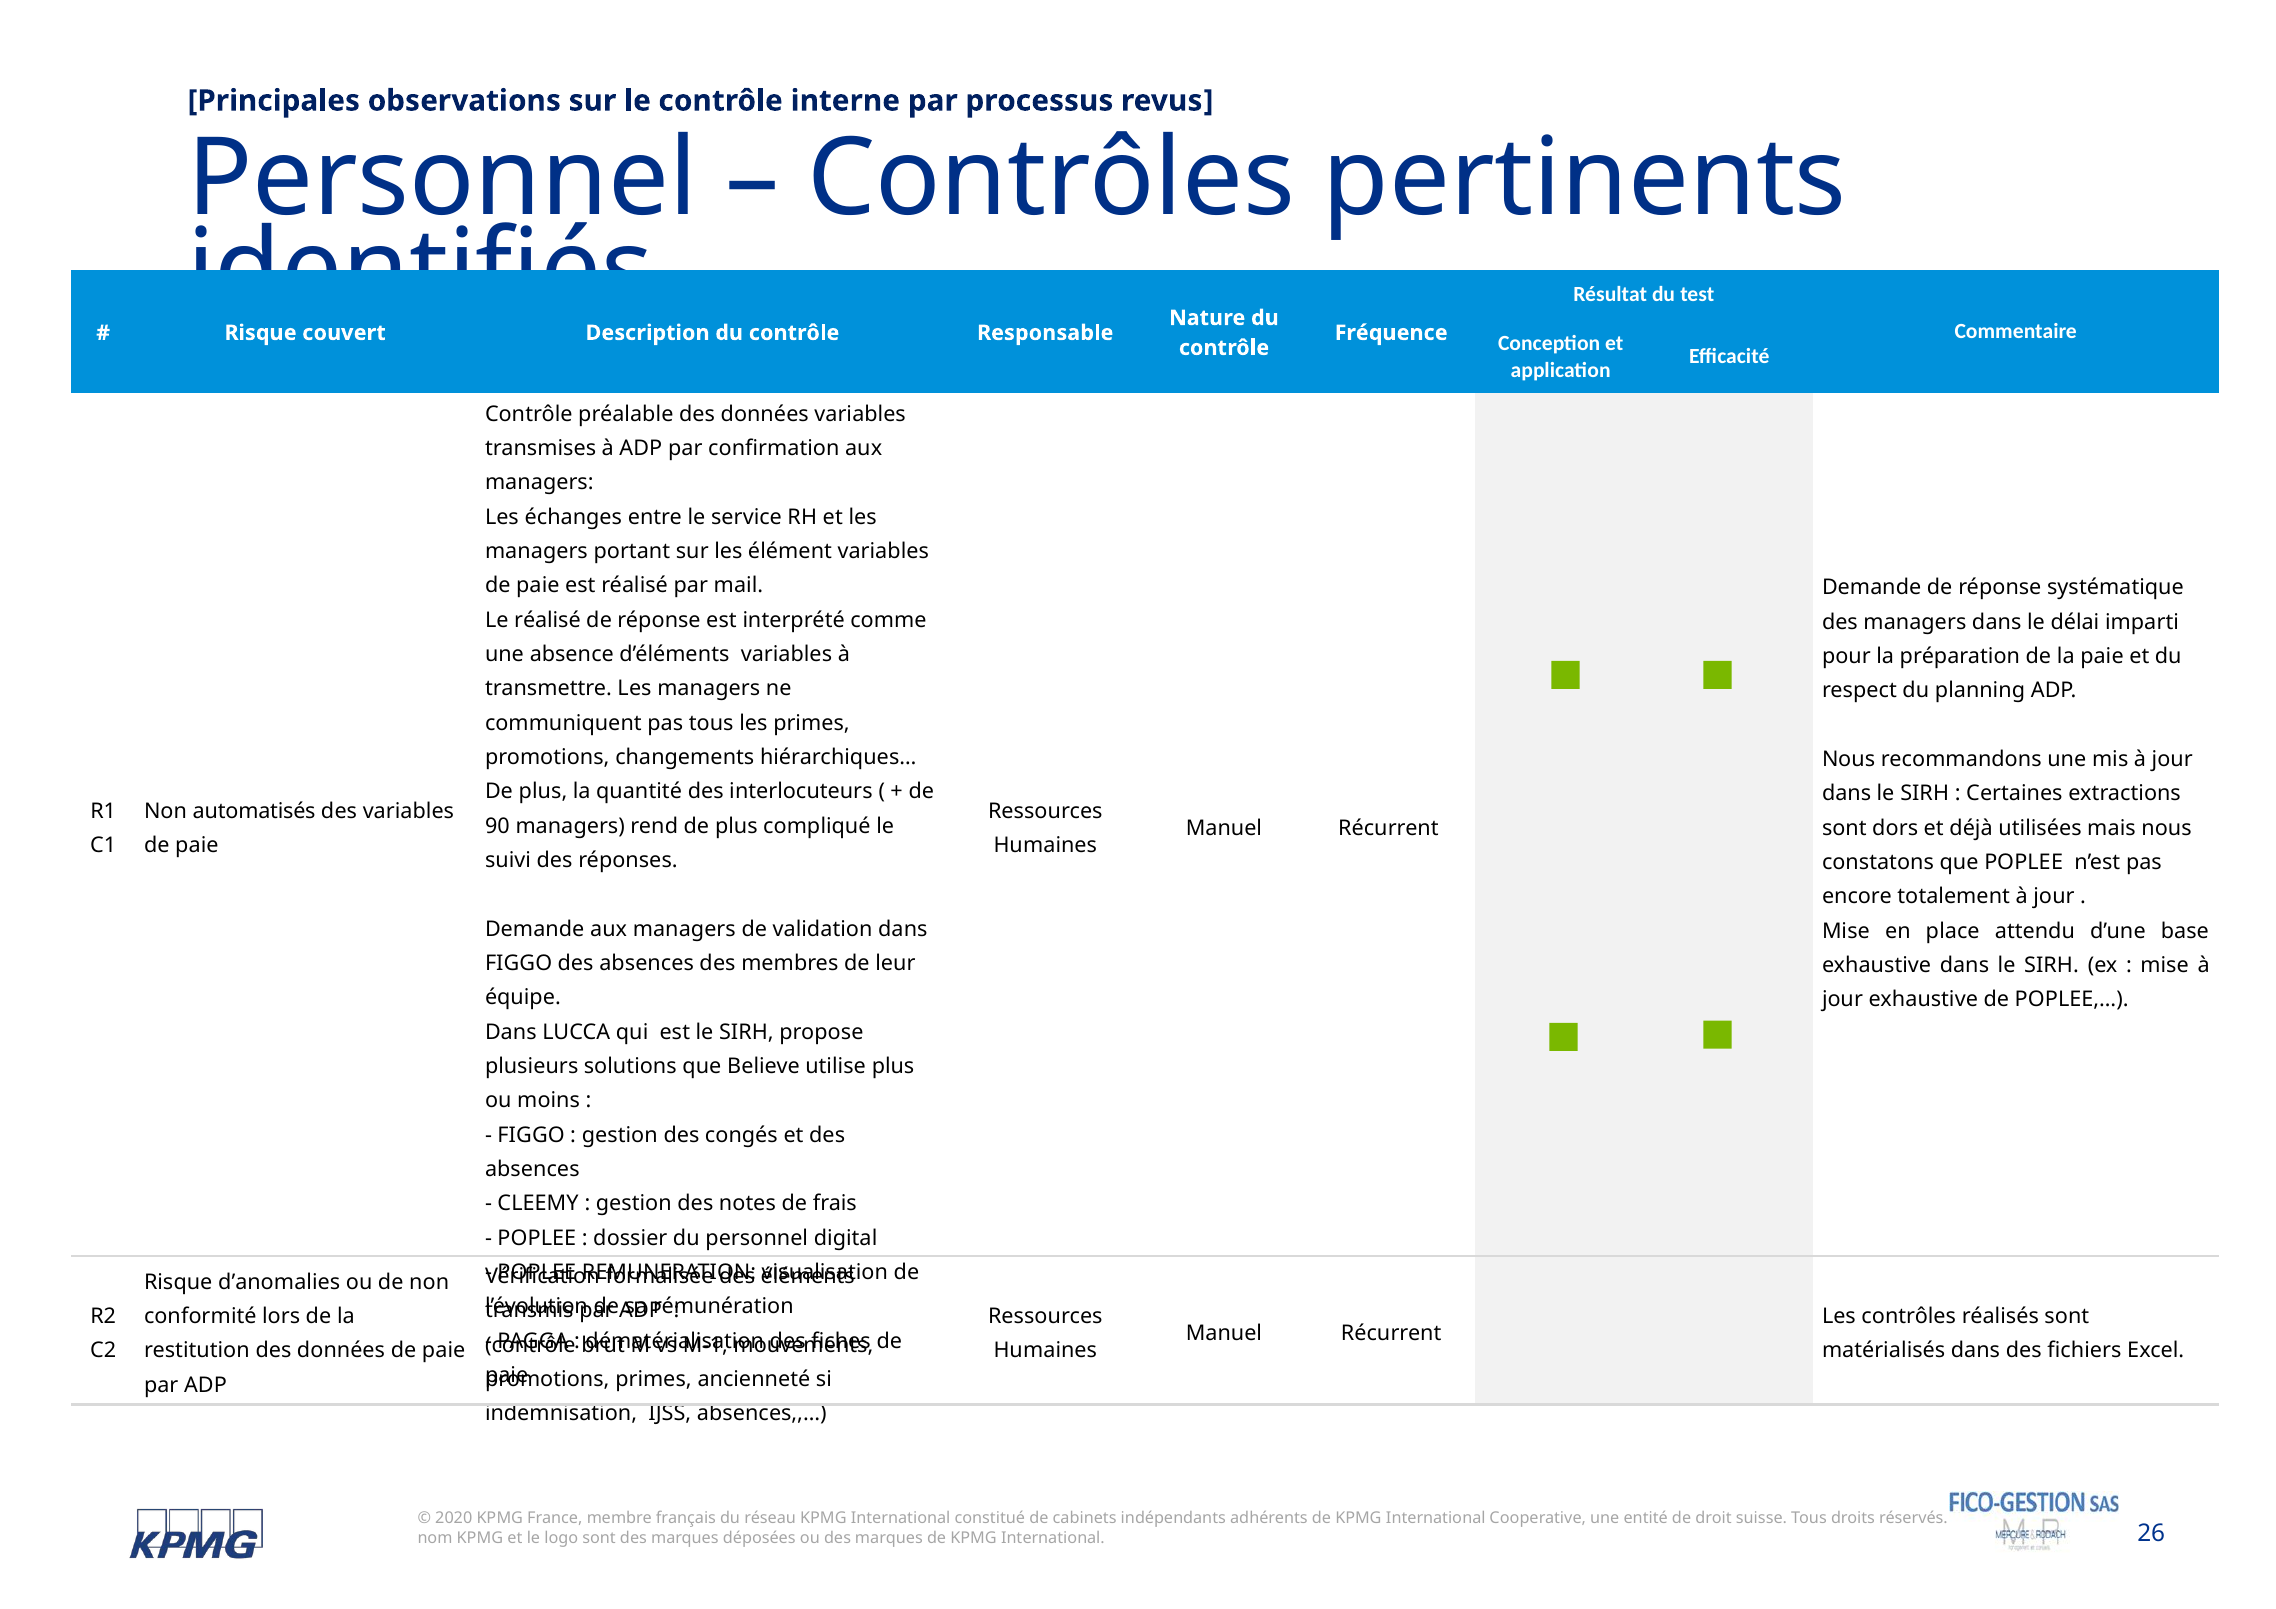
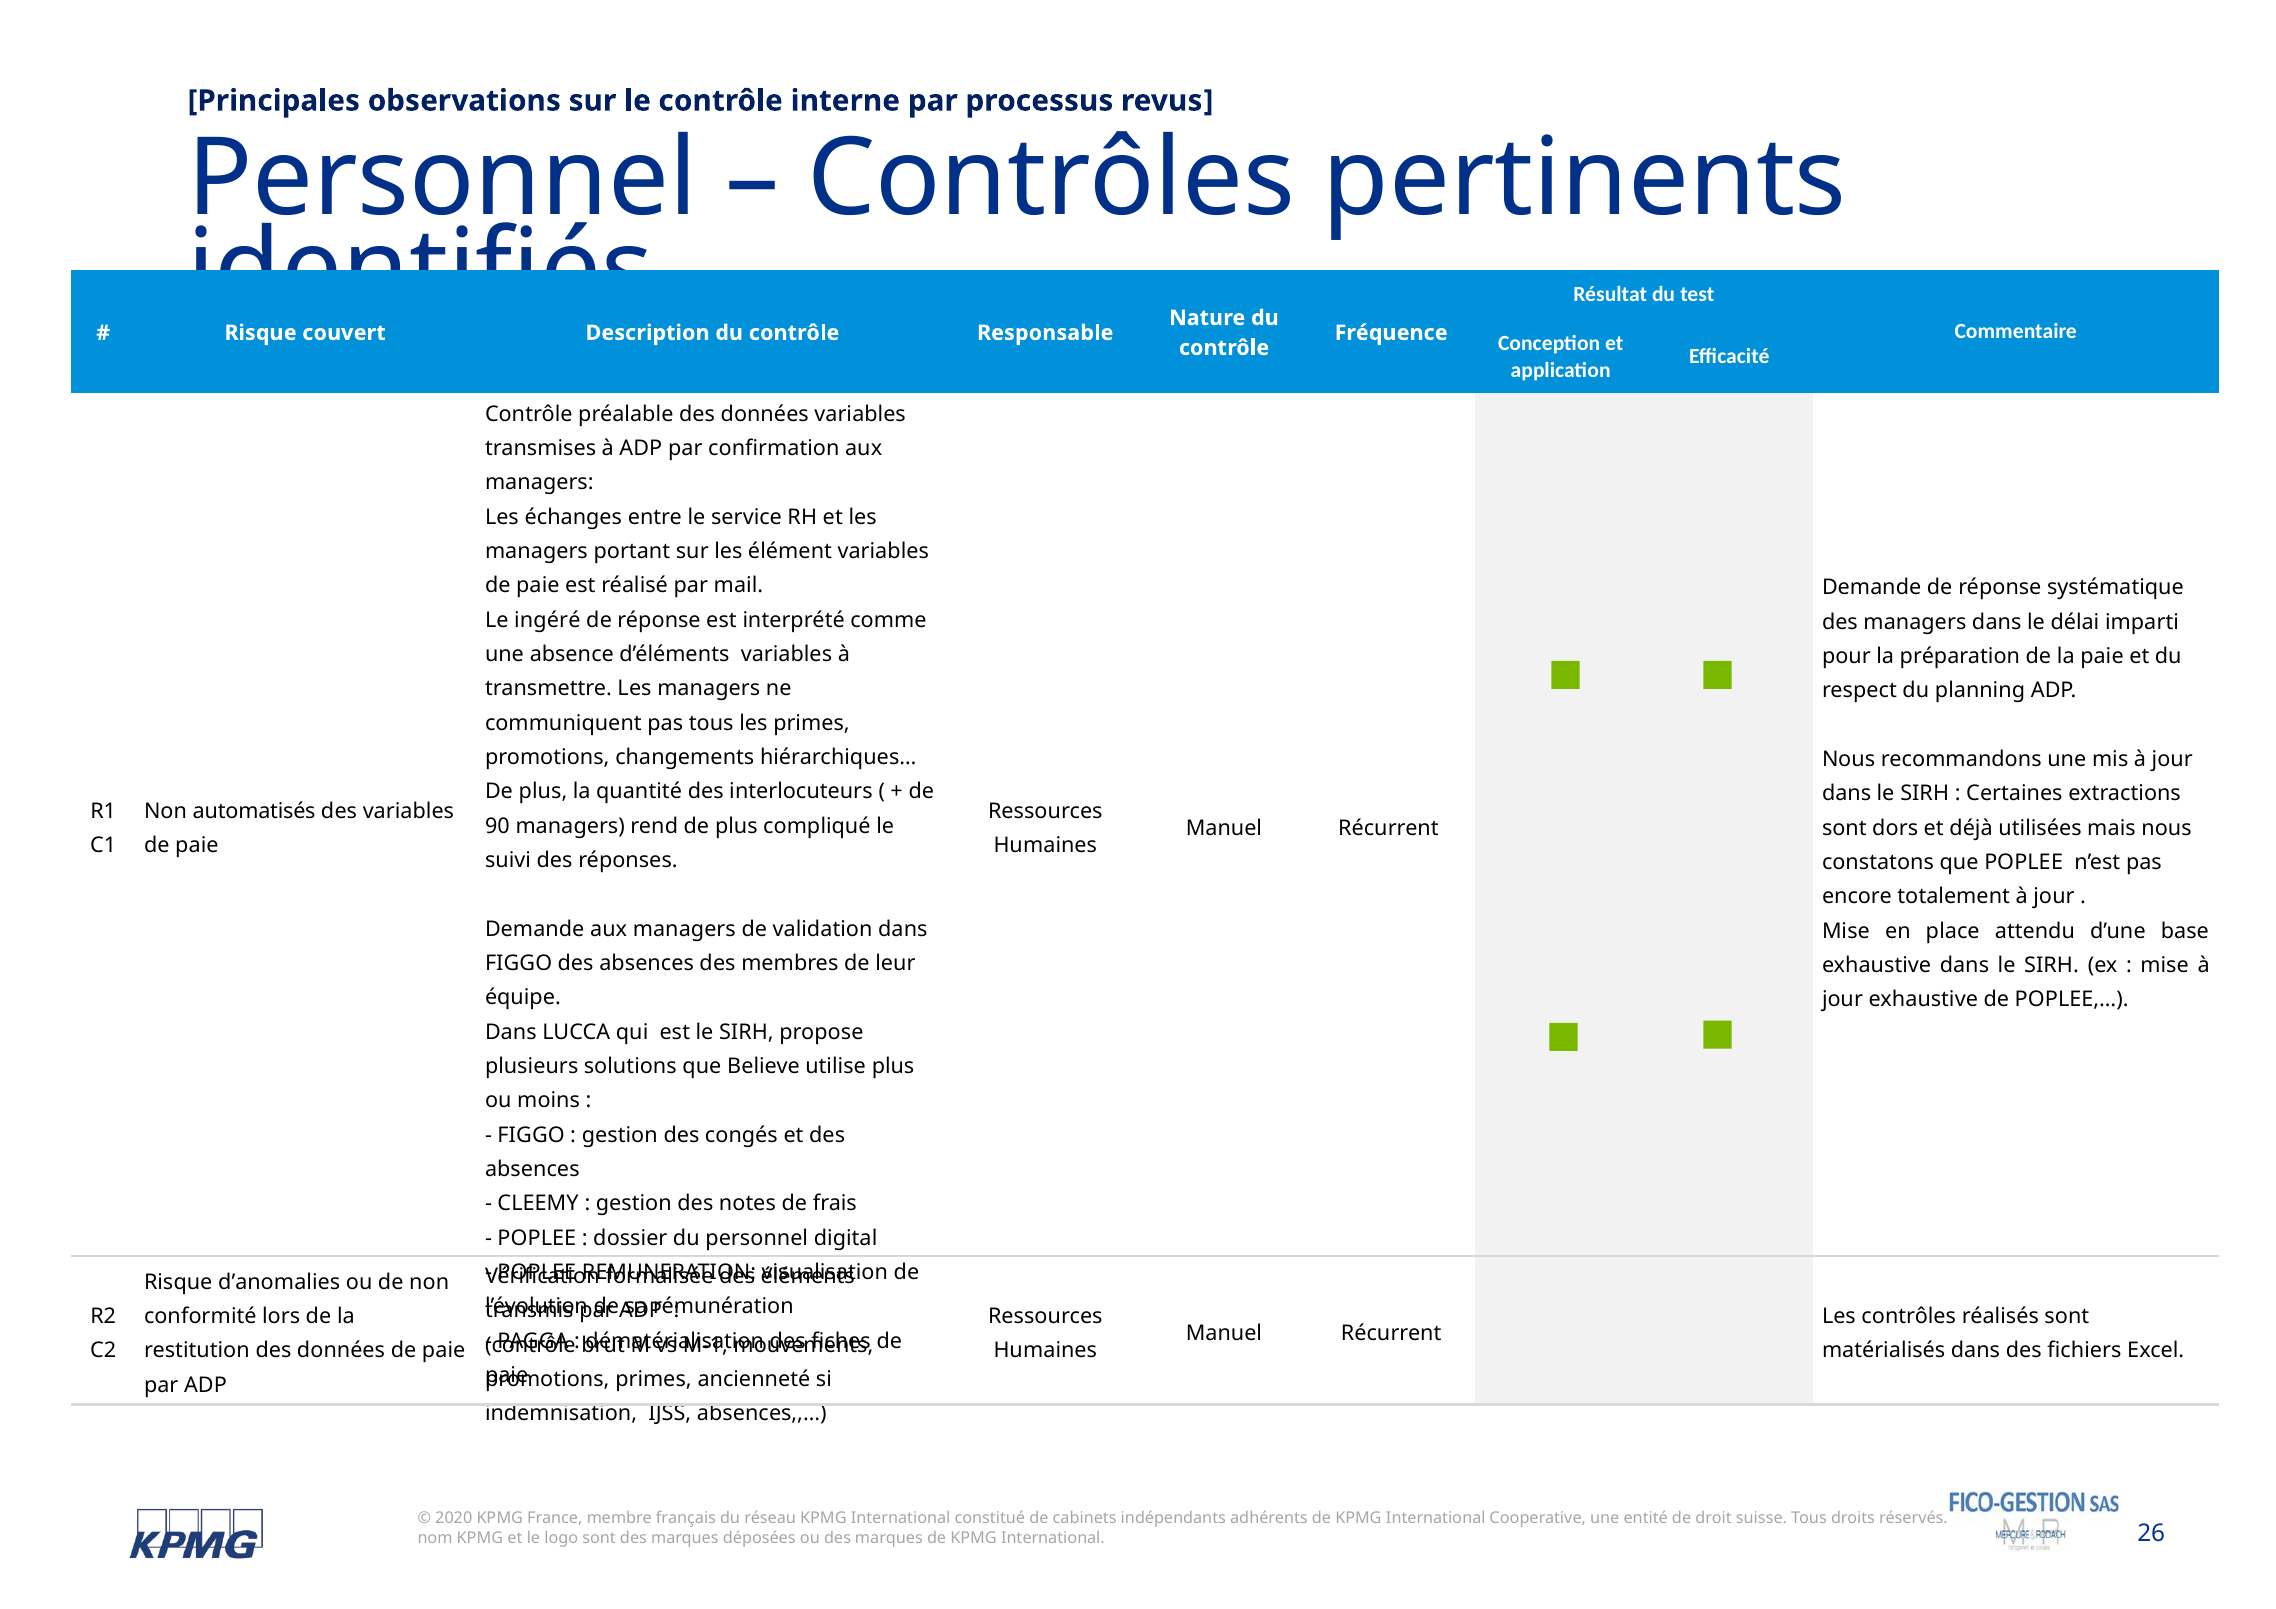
Le réalisé: réalisé -> ingéré (547, 620)
